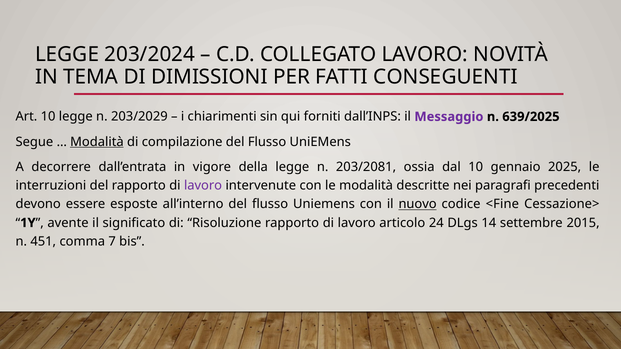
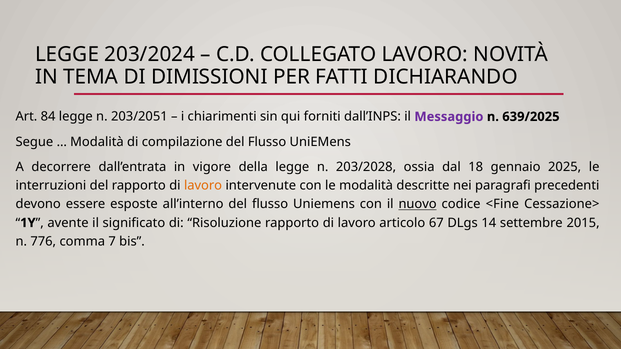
CONSEGUENTI: CONSEGUENTI -> DICHIARANDO (446, 77)
Art 10: 10 -> 84 (48, 117)
203/2029: 203/2029 -> 203/2051 (139, 117)
Modalità underline: present -> none (97, 142)
203/2081: 203/2081 -> 203/2028 (366, 167)
dal 10: 10 -> 18 (476, 167)
lavoro colour: purple -> orange (203, 186)
24: 24 -> 67 (436, 223)
451: 451 -> 776 (43, 242)
